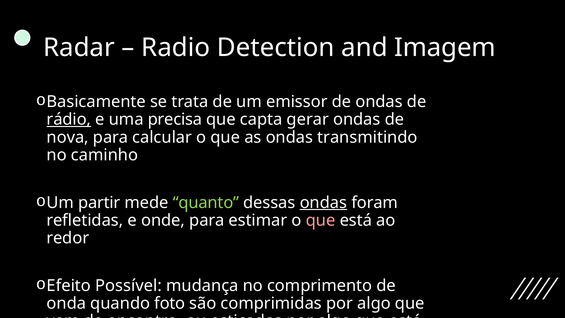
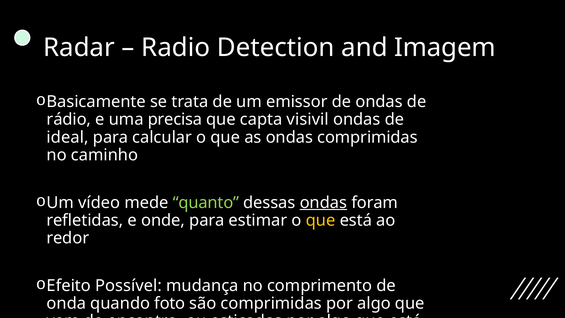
rádio underline: present -> none (69, 119)
gerar: gerar -> visivil (308, 119)
nova: nova -> ideal (68, 137)
ondas transmitindo: transmitindo -> comprimidas (367, 137)
partir: partir -> vídeo (99, 202)
que colour: pink -> yellow (321, 220)
